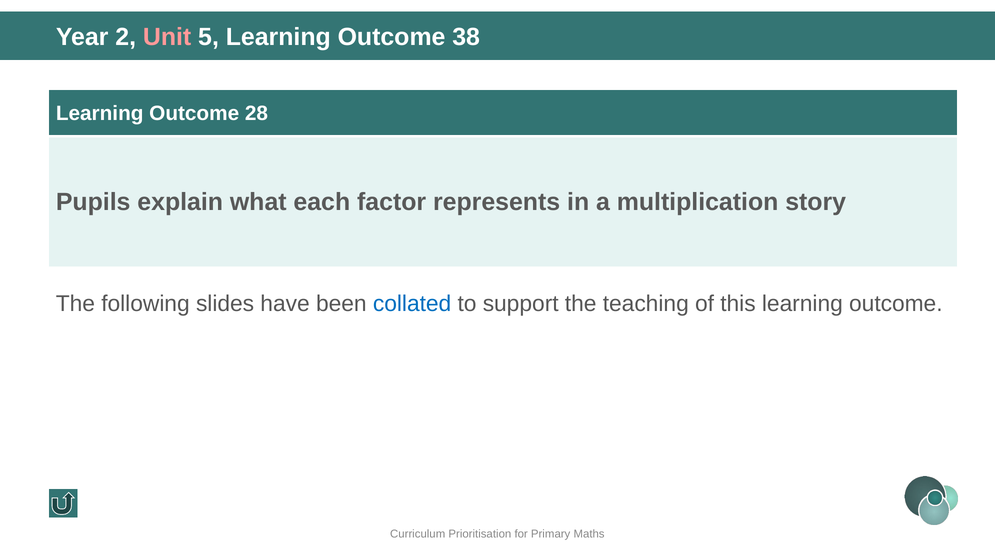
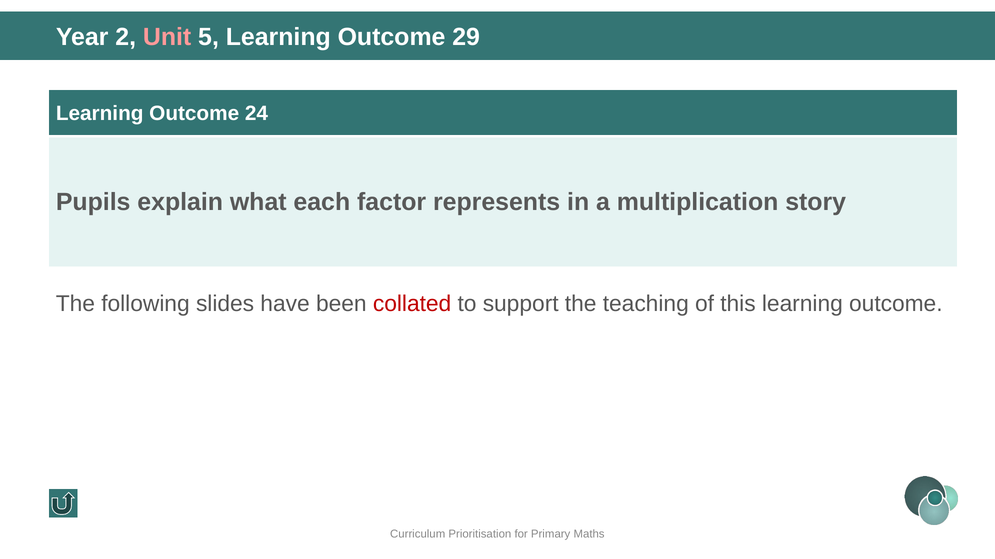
38: 38 -> 29 (466, 37)
28: 28 -> 24 (256, 113)
collated colour: blue -> red (412, 304)
